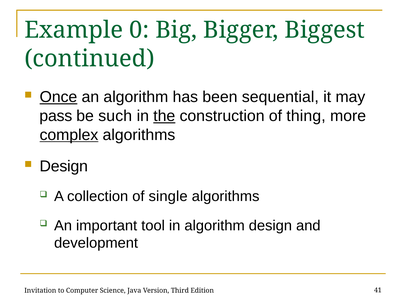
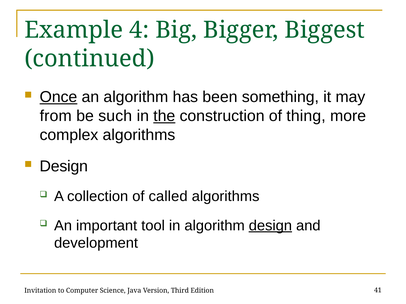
0: 0 -> 4 (139, 30)
sequential: sequential -> something (280, 97)
pass: pass -> from (56, 116)
complex underline: present -> none (69, 135)
single: single -> called (168, 197)
design underline: none -> present (270, 226)
